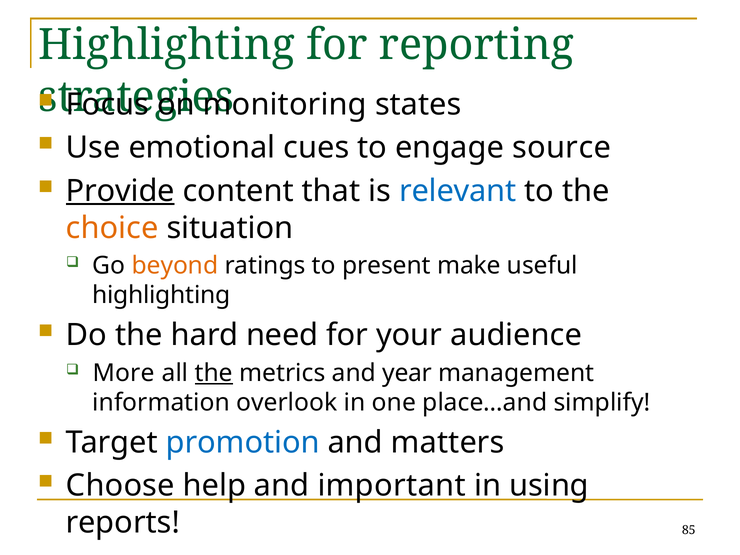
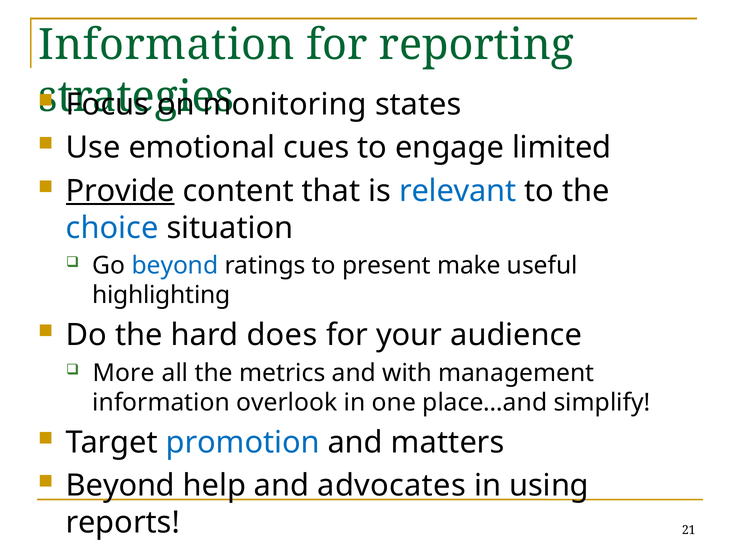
Highlighting: Highlighting -> Information (166, 45)
source: source -> limited (562, 148)
choice colour: orange -> blue (112, 228)
beyond colour: orange -> blue (175, 266)
need: need -> does (282, 335)
the underline: present -> none (214, 373)
year: year -> with (407, 373)
Choose: Choose -> Beyond (120, 486)
important: important -> advocates (392, 486)
85: 85 -> 21 (689, 530)
